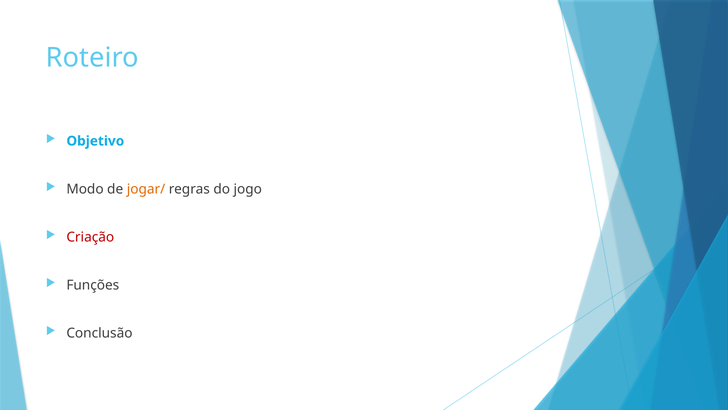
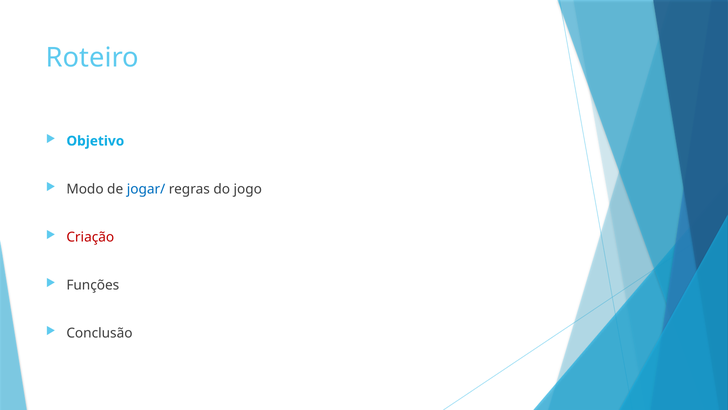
jogar/ colour: orange -> blue (146, 189)
